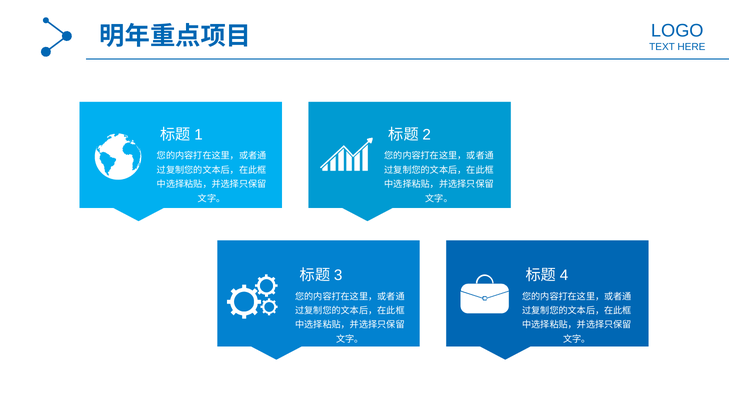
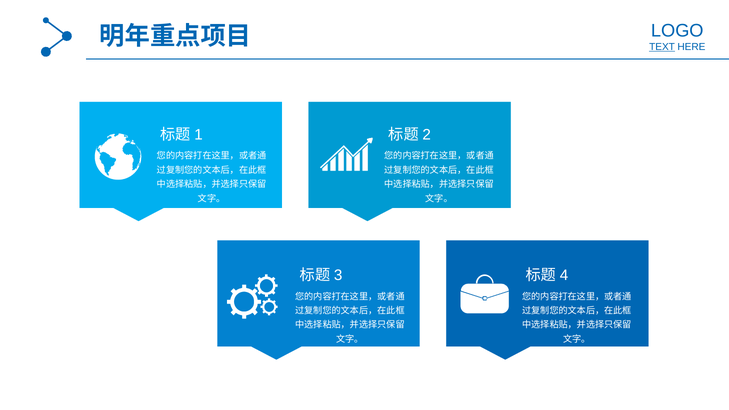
TEXT underline: none -> present (662, 47)
